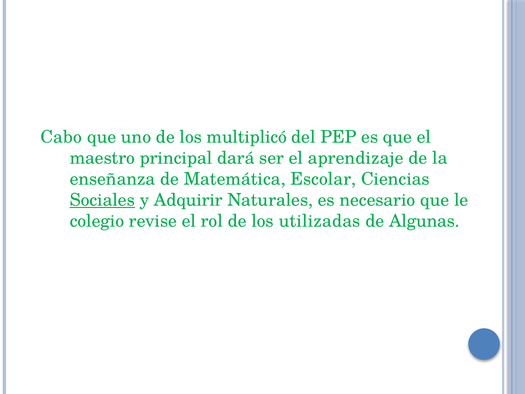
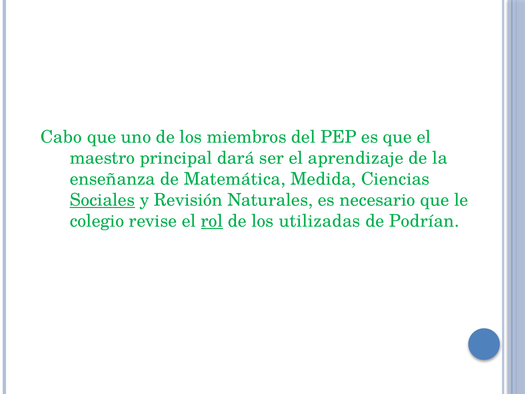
multiplicó: multiplicó -> miembros (247, 137)
Escolar: Escolar -> Medida (323, 179)
Adquirir: Adquirir -> Revisión (188, 200)
rol underline: none -> present (212, 221)
Algunas: Algunas -> Podrían (424, 221)
